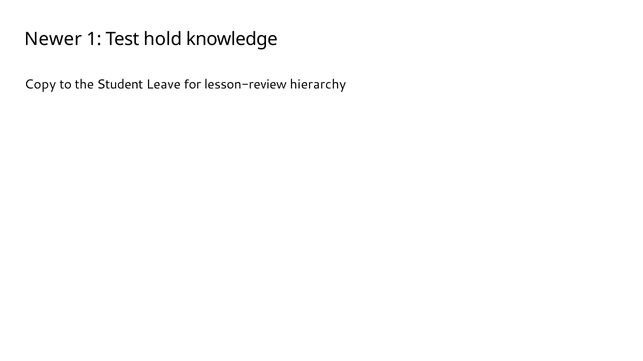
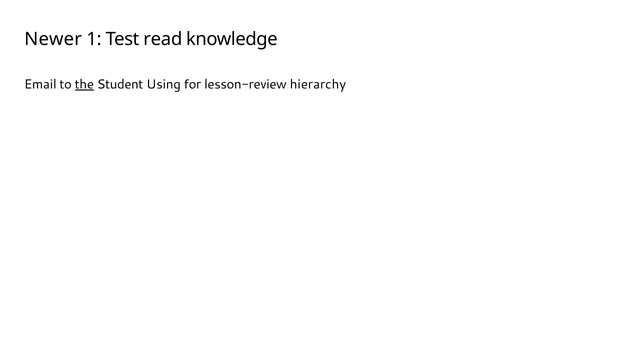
hold: hold -> read (163, 39)
Copy: Copy -> Email (40, 84)
the underline: none -> present (84, 84)
Leave: Leave -> Using (164, 84)
